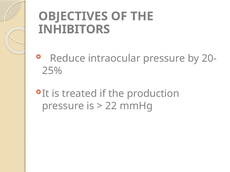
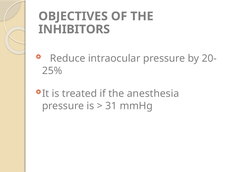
production: production -> anesthesia (153, 94)
22: 22 -> 31 (111, 106)
